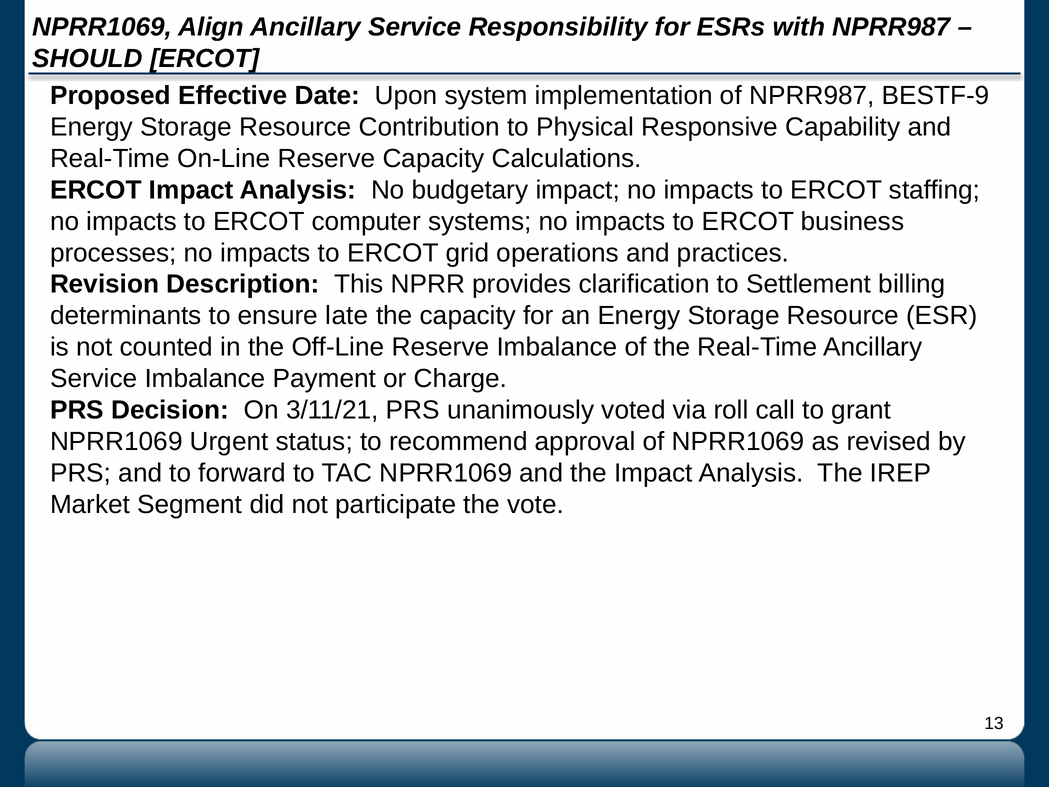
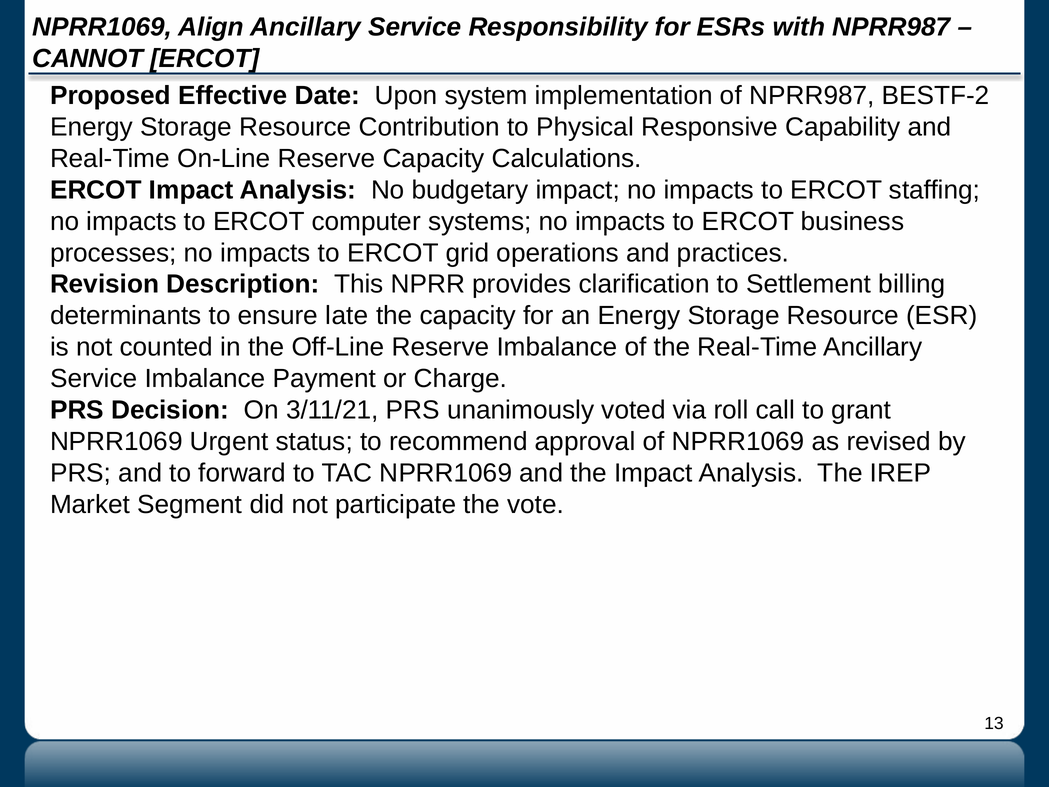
SHOULD: SHOULD -> CANNOT (88, 58)
BESTF-9: BESTF-9 -> BESTF-2 (936, 95)
